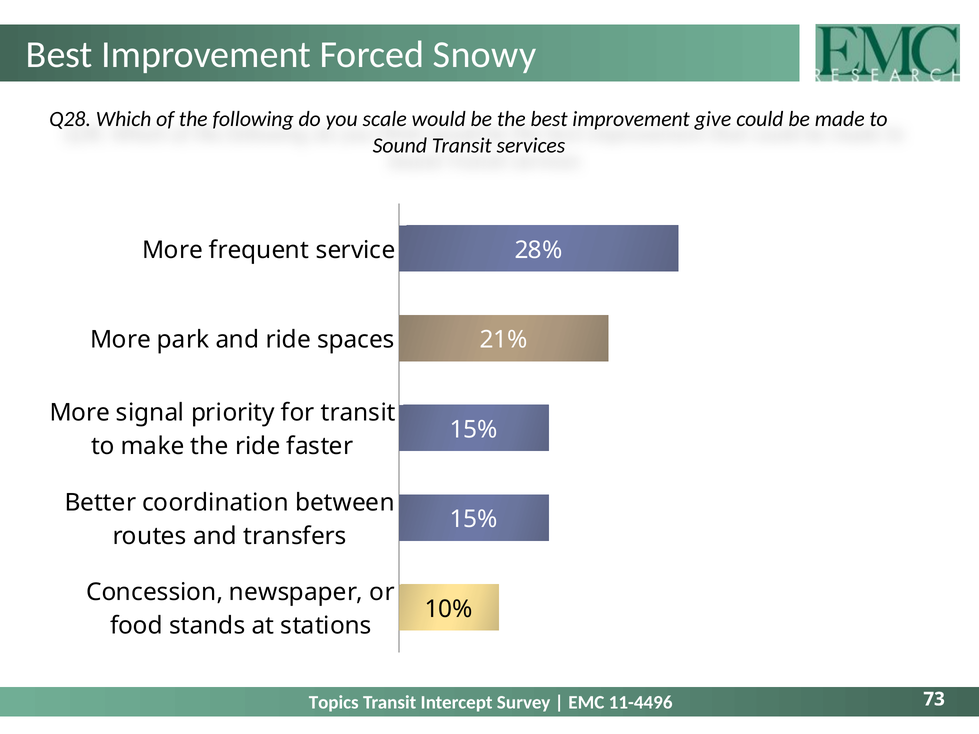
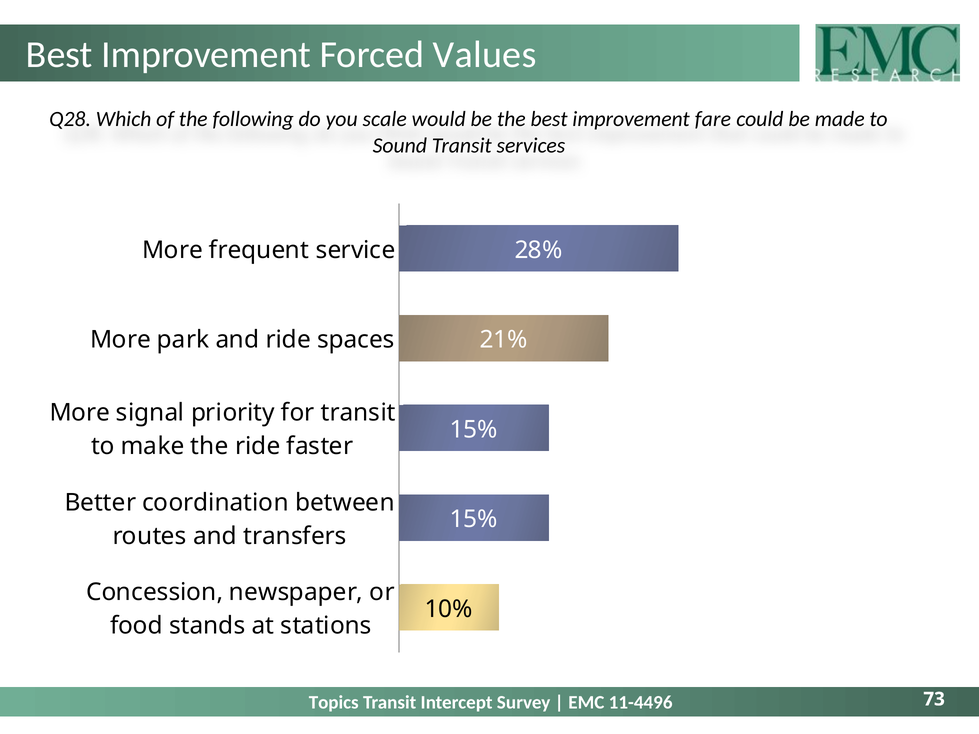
Snowy: Snowy -> Values (485, 55)
give: give -> fare (713, 119)
